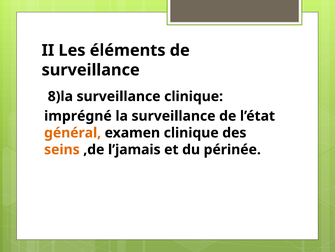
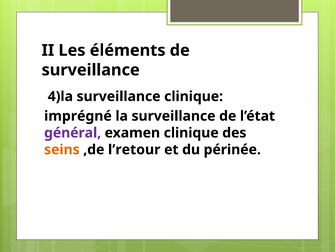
8)la: 8)la -> 4)la (60, 96)
général colour: orange -> purple (73, 132)
l’jamais: l’jamais -> l’retour (134, 149)
